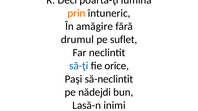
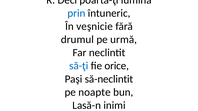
prin colour: orange -> blue (76, 13)
amăgire: amăgire -> veşnicie (95, 26)
suflet: suflet -> urmă (124, 40)
nădejdi: nădejdi -> noapte (94, 92)
